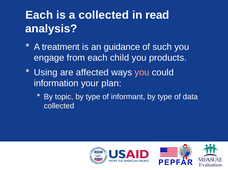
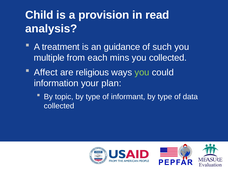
Each: Each -> Child (39, 15)
a collected: collected -> provision (104, 15)
engage: engage -> multiple (49, 58)
child: child -> mins (120, 58)
you products: products -> collected (168, 58)
Using: Using -> Affect (46, 73)
affected: affected -> religious (92, 73)
you colour: pink -> light green (142, 73)
